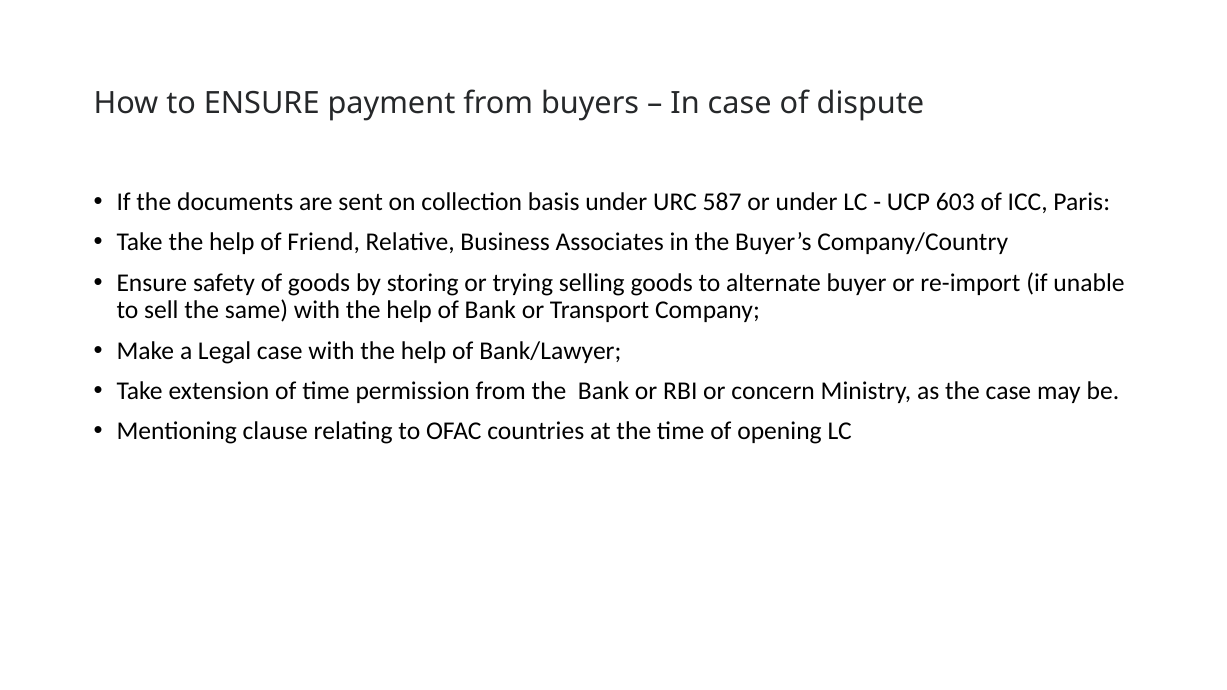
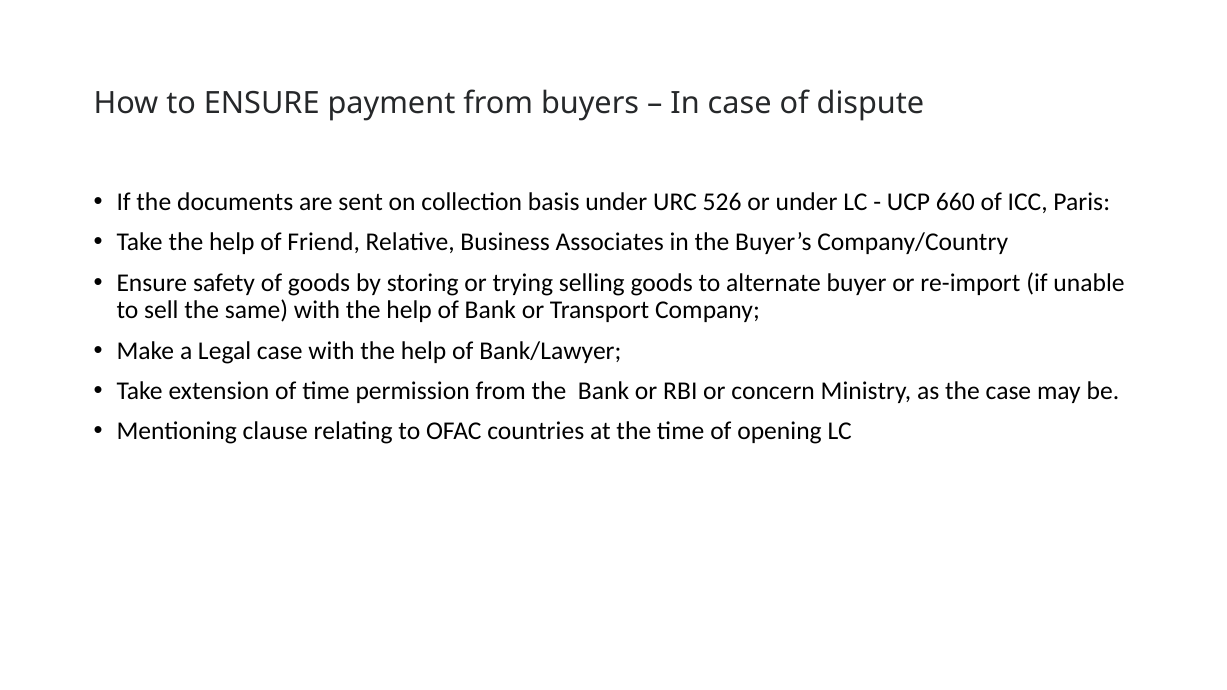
587: 587 -> 526 (722, 202)
603: 603 -> 660 (955, 202)
